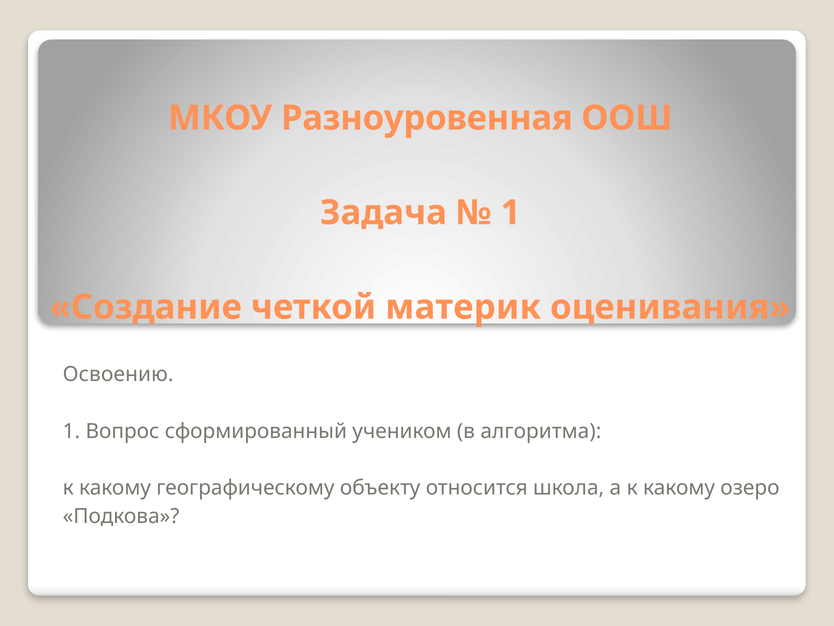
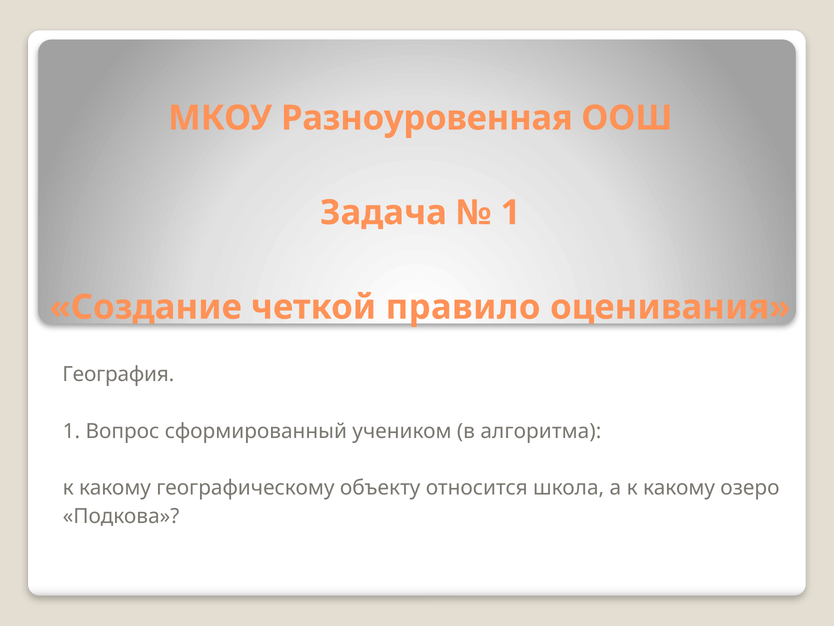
материк: материк -> правило (463, 307)
Освоению: Освоению -> География (118, 374)
